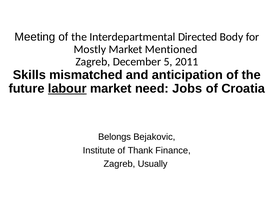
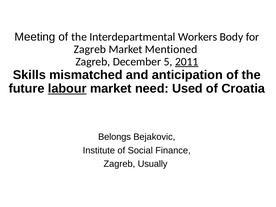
Directed: Directed -> Workers (198, 37)
Mostly: Mostly -> Zagreb (90, 49)
2011 underline: none -> present (187, 62)
Jobs: Jobs -> Used (187, 89)
Thank: Thank -> Social (140, 150)
